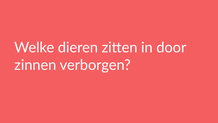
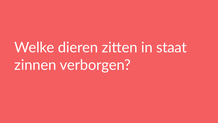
door: door -> staat (171, 47)
